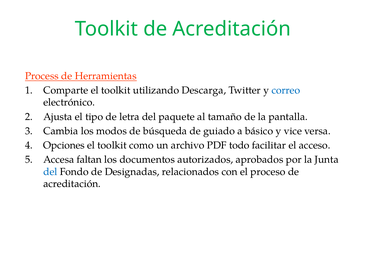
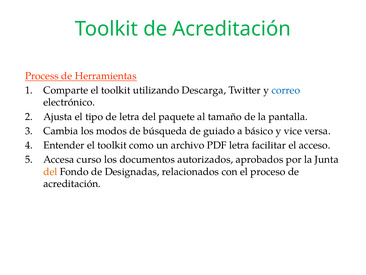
Opciones: Opciones -> Entender (64, 145)
PDF todo: todo -> letra (239, 145)
faltan: faltan -> curso (89, 159)
del colour: blue -> orange (50, 171)
